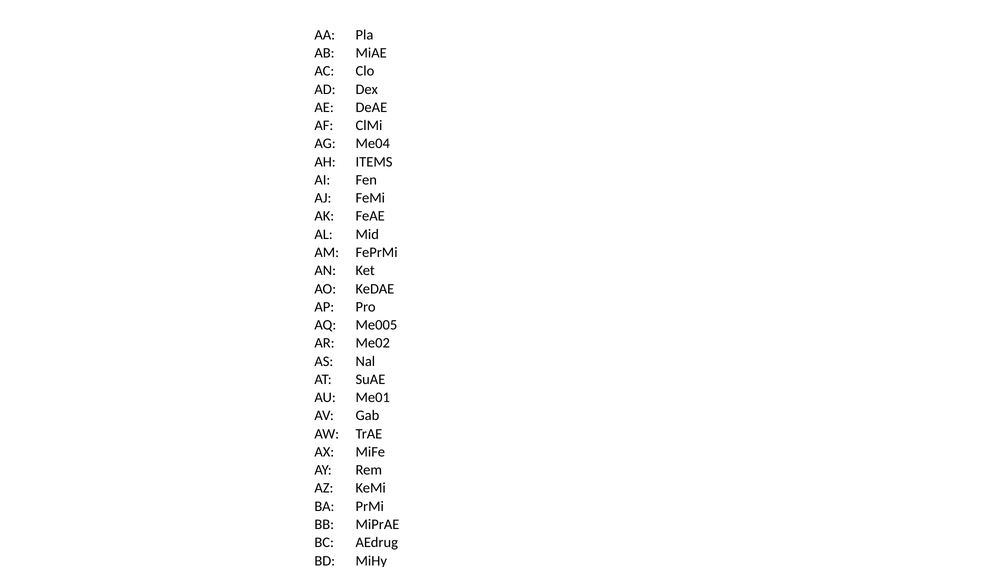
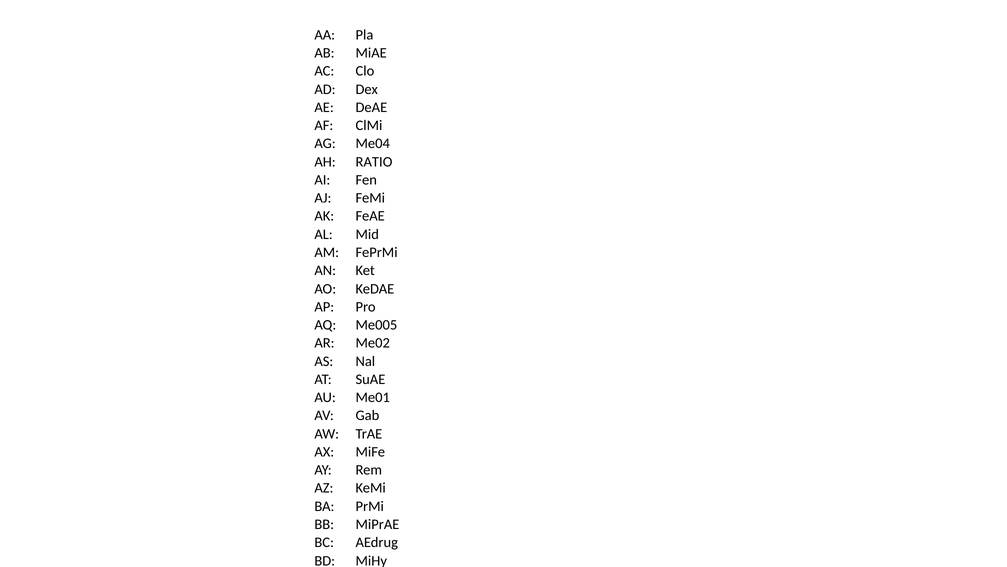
ITEMS: ITEMS -> RATIO (374, 162)
